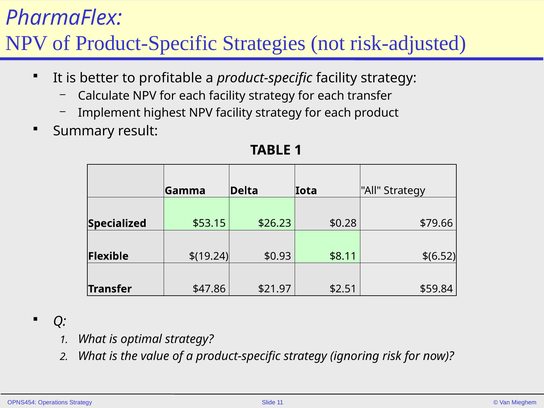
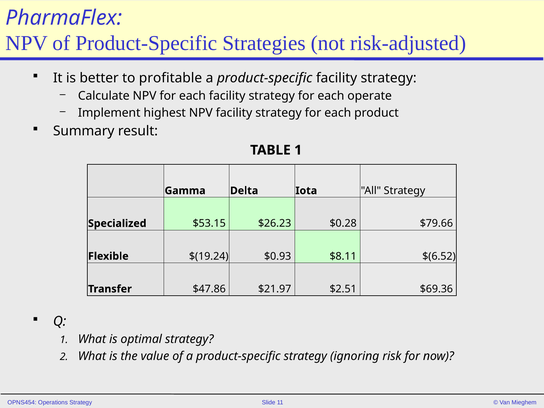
each transfer: transfer -> operate (370, 96)
$59.84: $59.84 -> $69.36 (436, 289)
